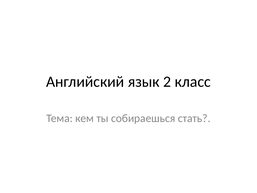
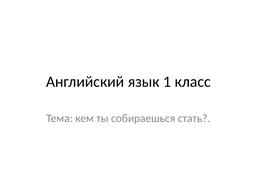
2: 2 -> 1 (167, 82)
